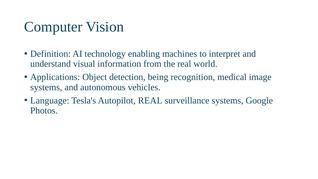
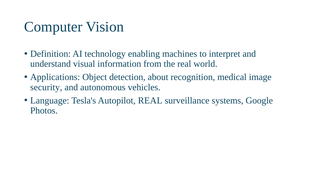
being: being -> about (158, 77)
systems: systems -> security (46, 87)
